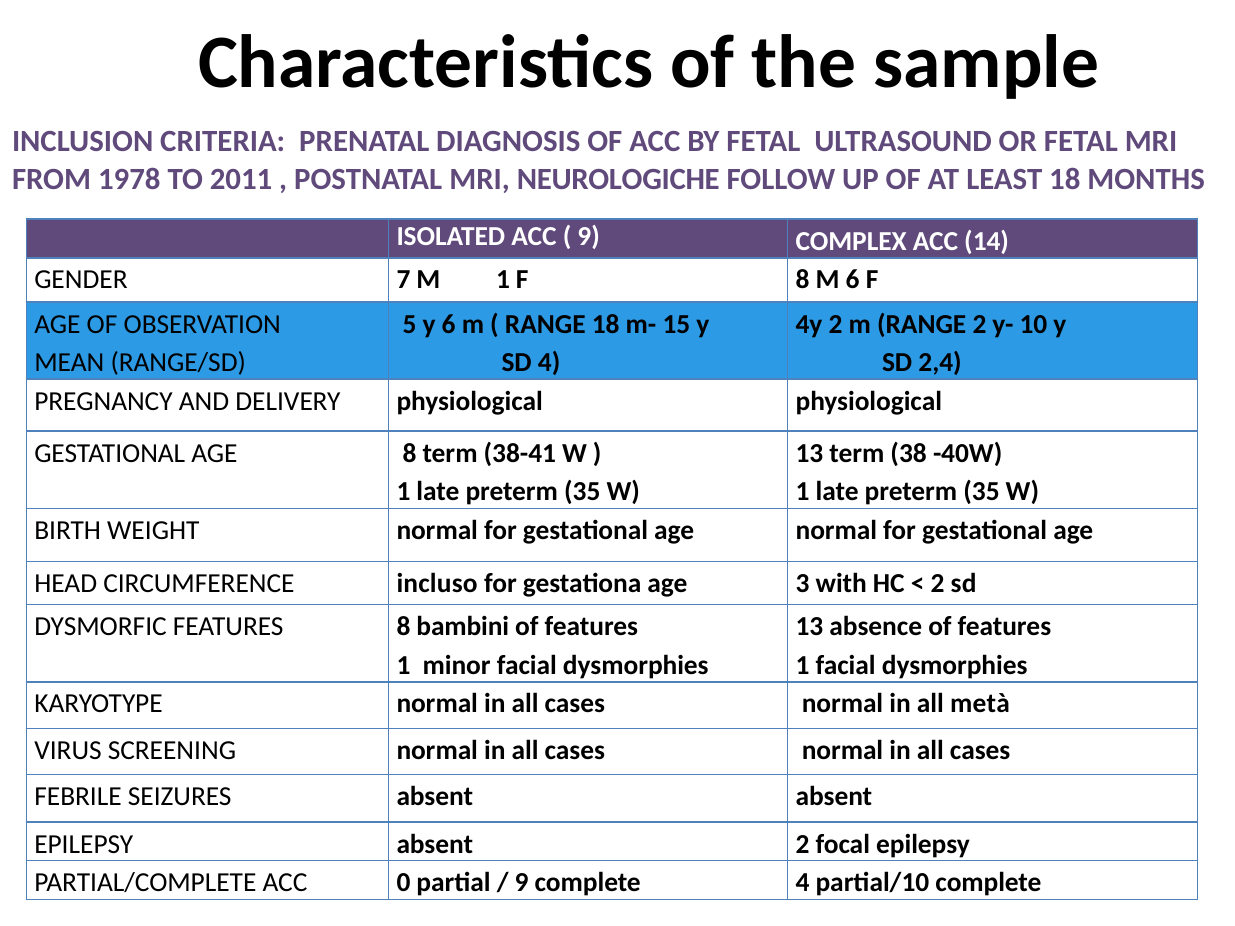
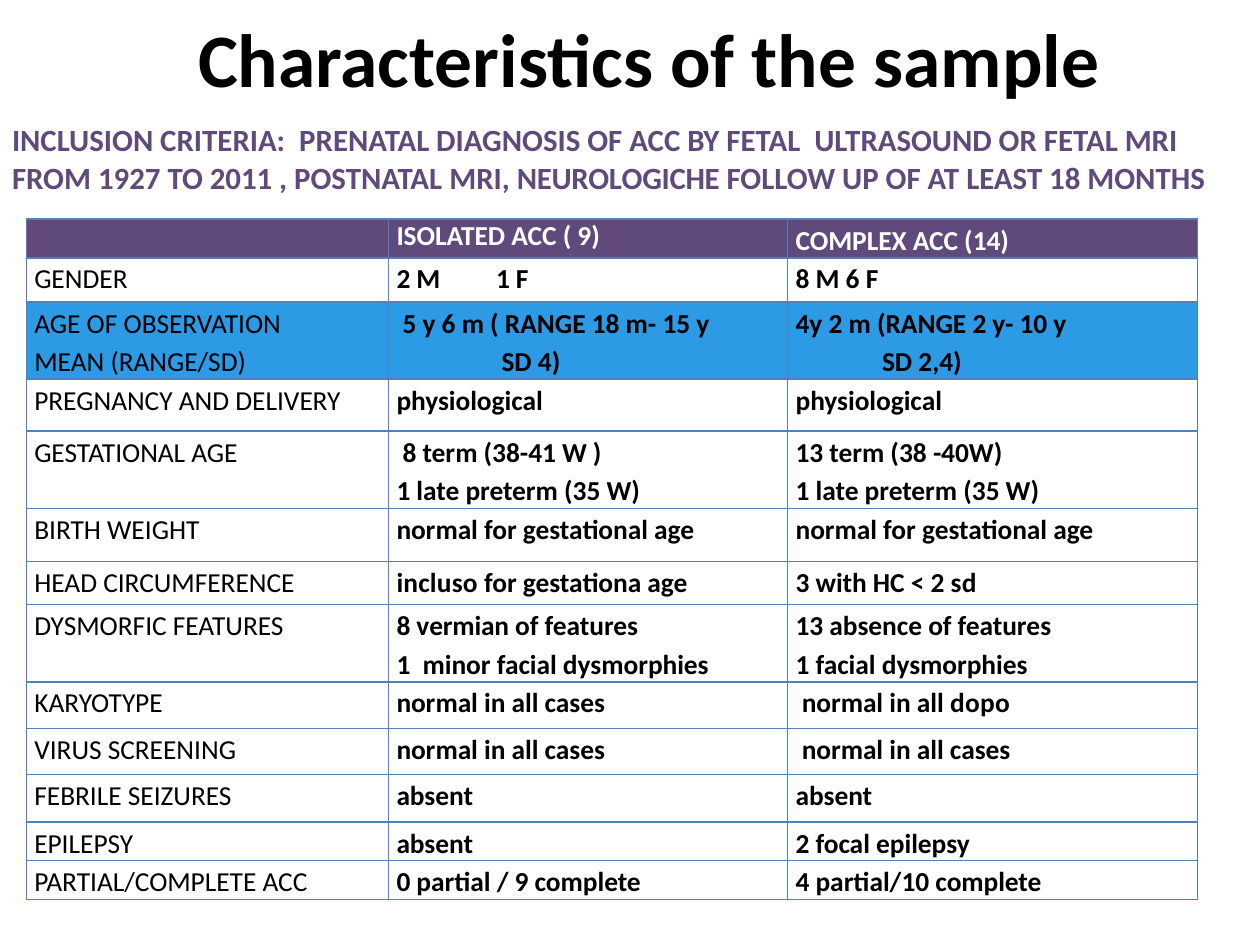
1978: 1978 -> 1927 (129, 179)
GENDER 7: 7 -> 2 (403, 280)
bambini: bambini -> vermian (463, 627)
metà: metà -> dopo (980, 704)
